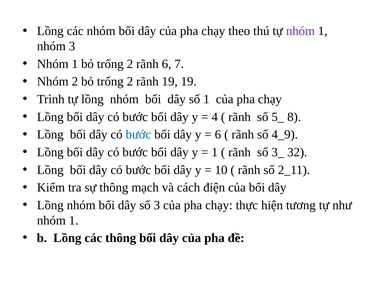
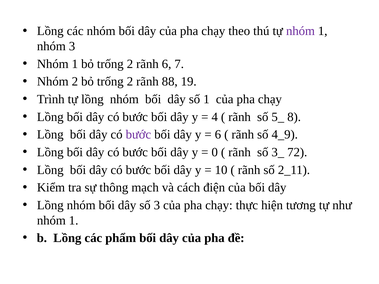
rãnh 19: 19 -> 88 (170, 82)
bước colour: blue -> purple (138, 135)
1: 1 -> 0 (215, 152)
32: 32 -> 72 (297, 152)
các thông: thông -> phẩm (121, 238)
